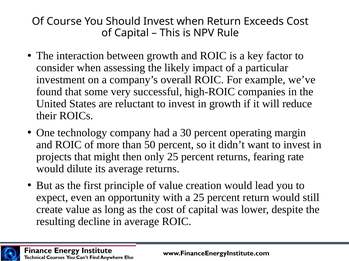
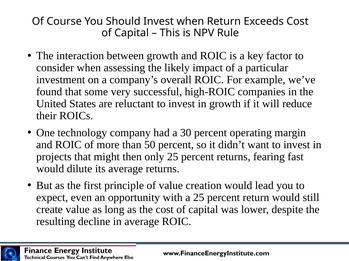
rate: rate -> fast (296, 157)
